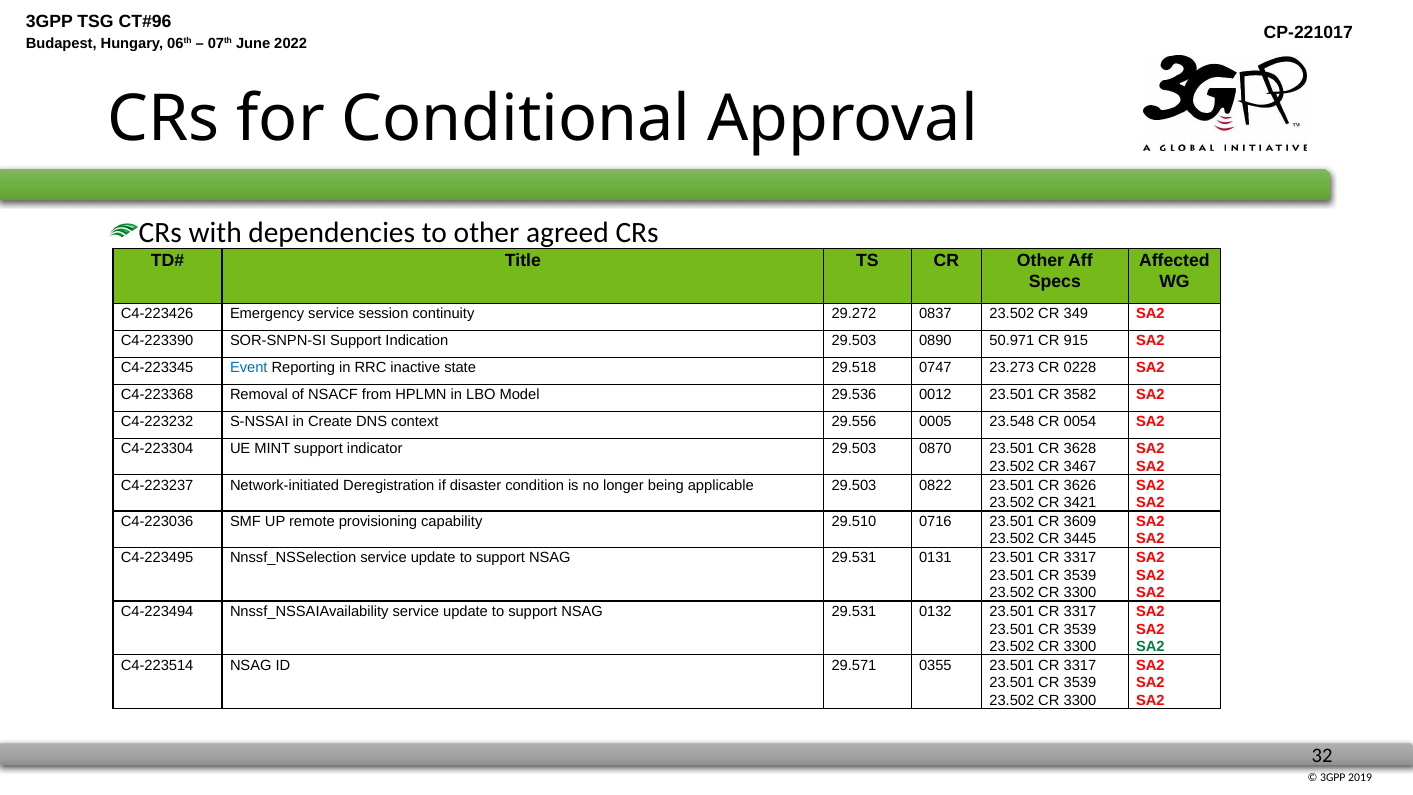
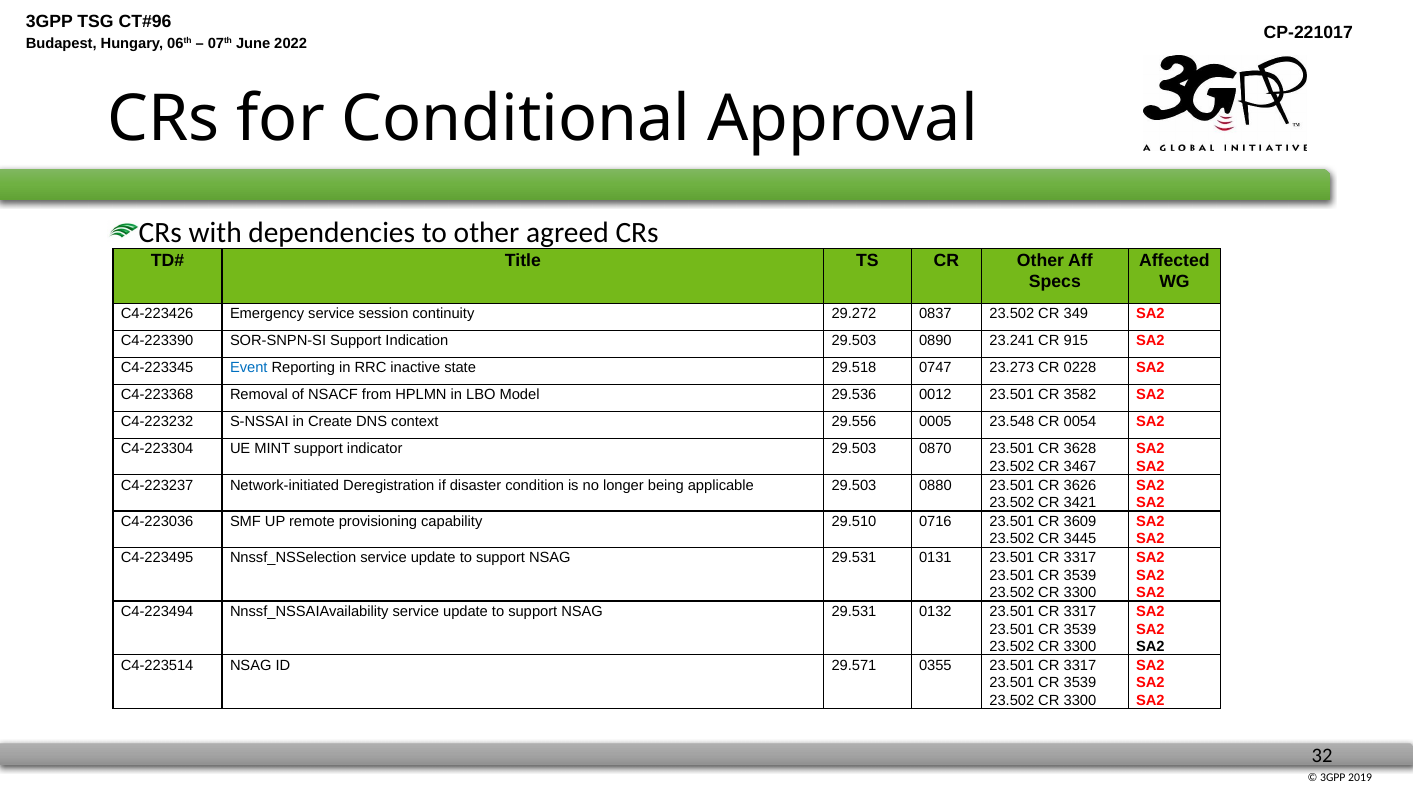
50.971: 50.971 -> 23.241 (1012, 341)
0822: 0822 -> 0880 (935, 485)
SA2 colour: green -> black (1150, 647)
